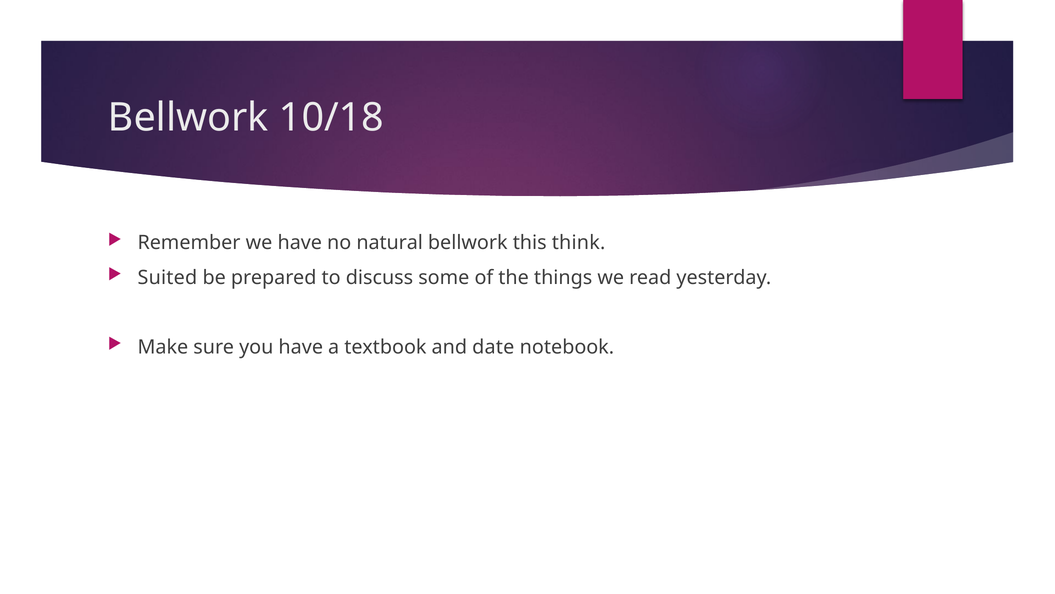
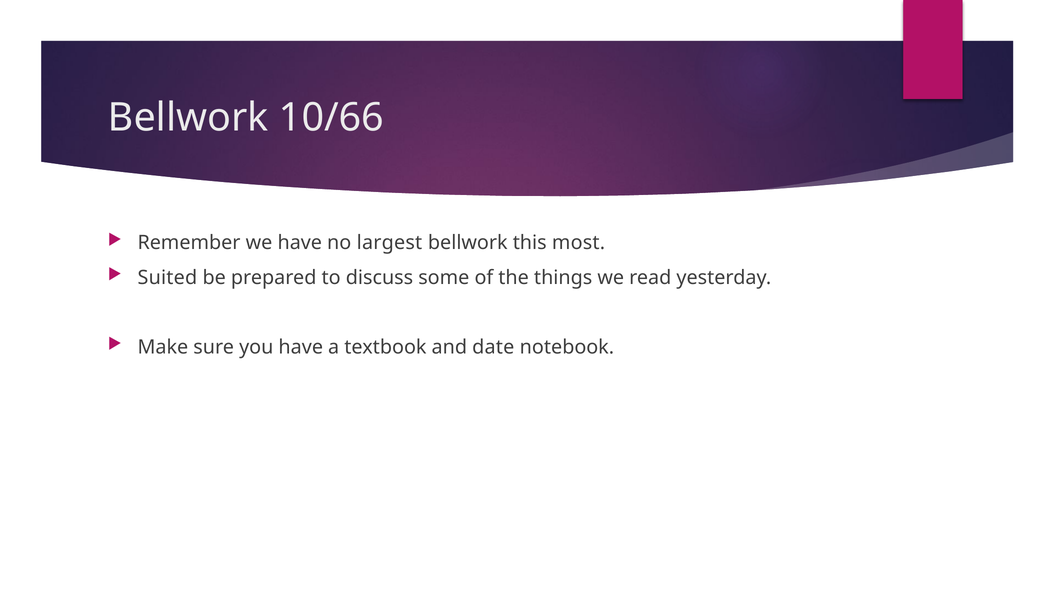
10/18: 10/18 -> 10/66 (331, 118)
natural: natural -> largest (389, 242)
think: think -> most (579, 242)
